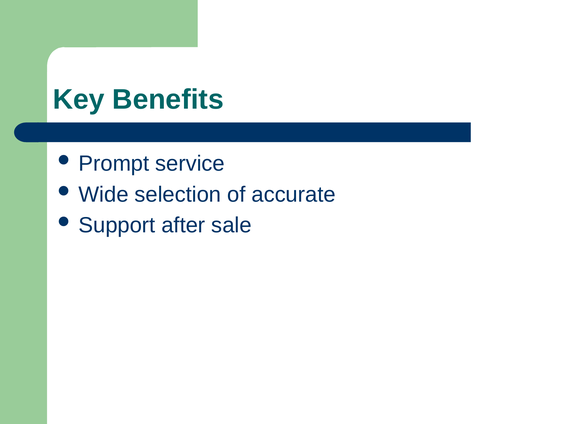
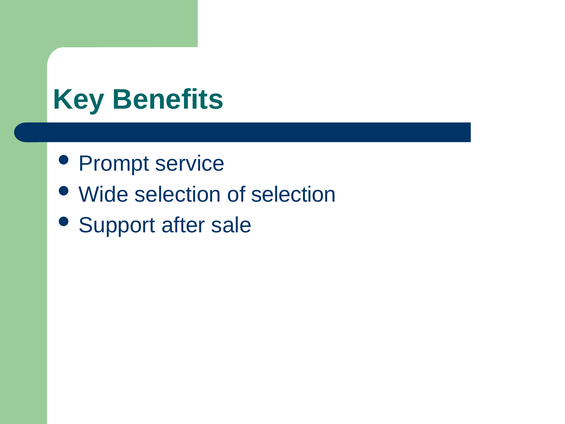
of accurate: accurate -> selection (294, 194)
